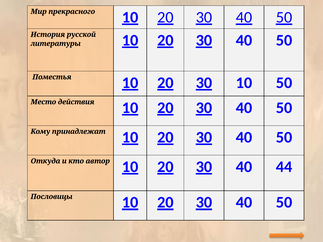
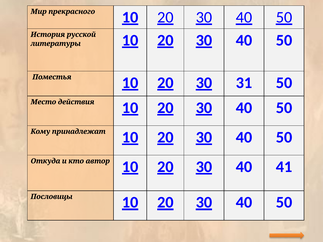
10: 10 -> 31 (244, 83)
44: 44 -> 41 (284, 167)
